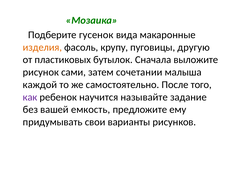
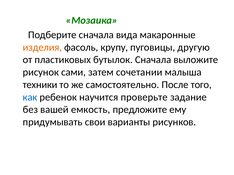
Подберите гусенок: гусенок -> сначала (96, 35)
каждой: каждой -> техники (40, 85)
как colour: purple -> blue (30, 97)
называйте: называйте -> проверьте (144, 97)
